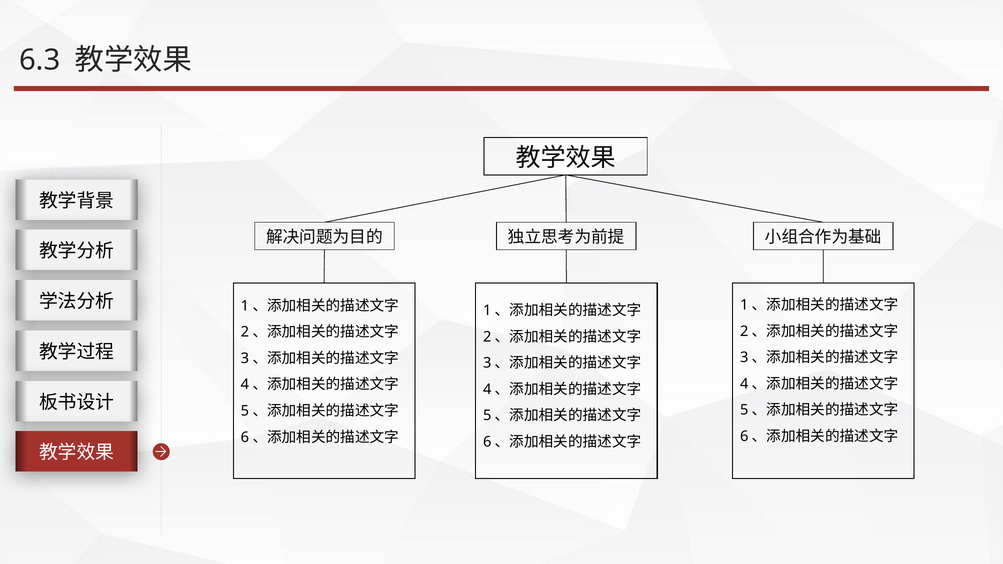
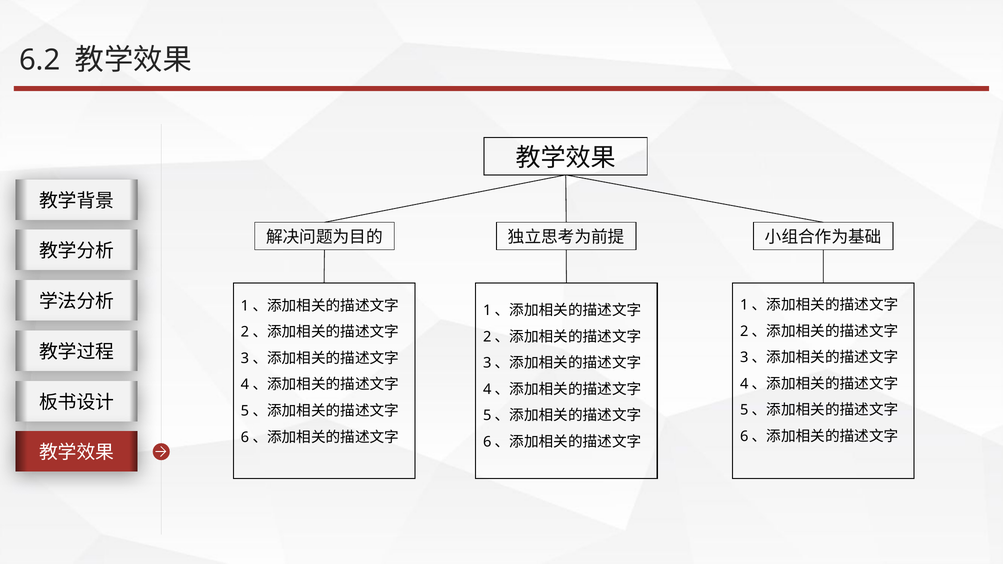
6.3: 6.3 -> 6.2 (40, 60)
